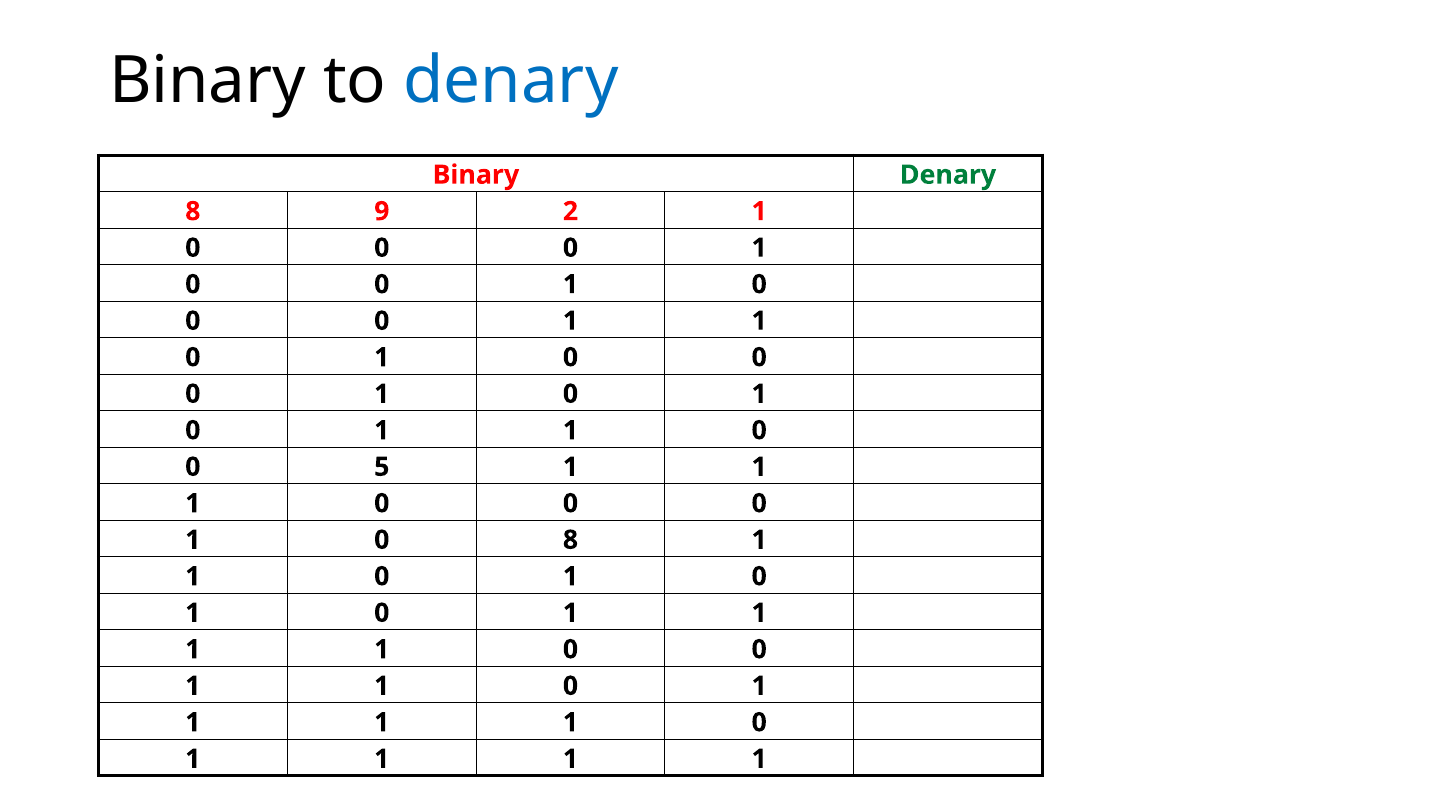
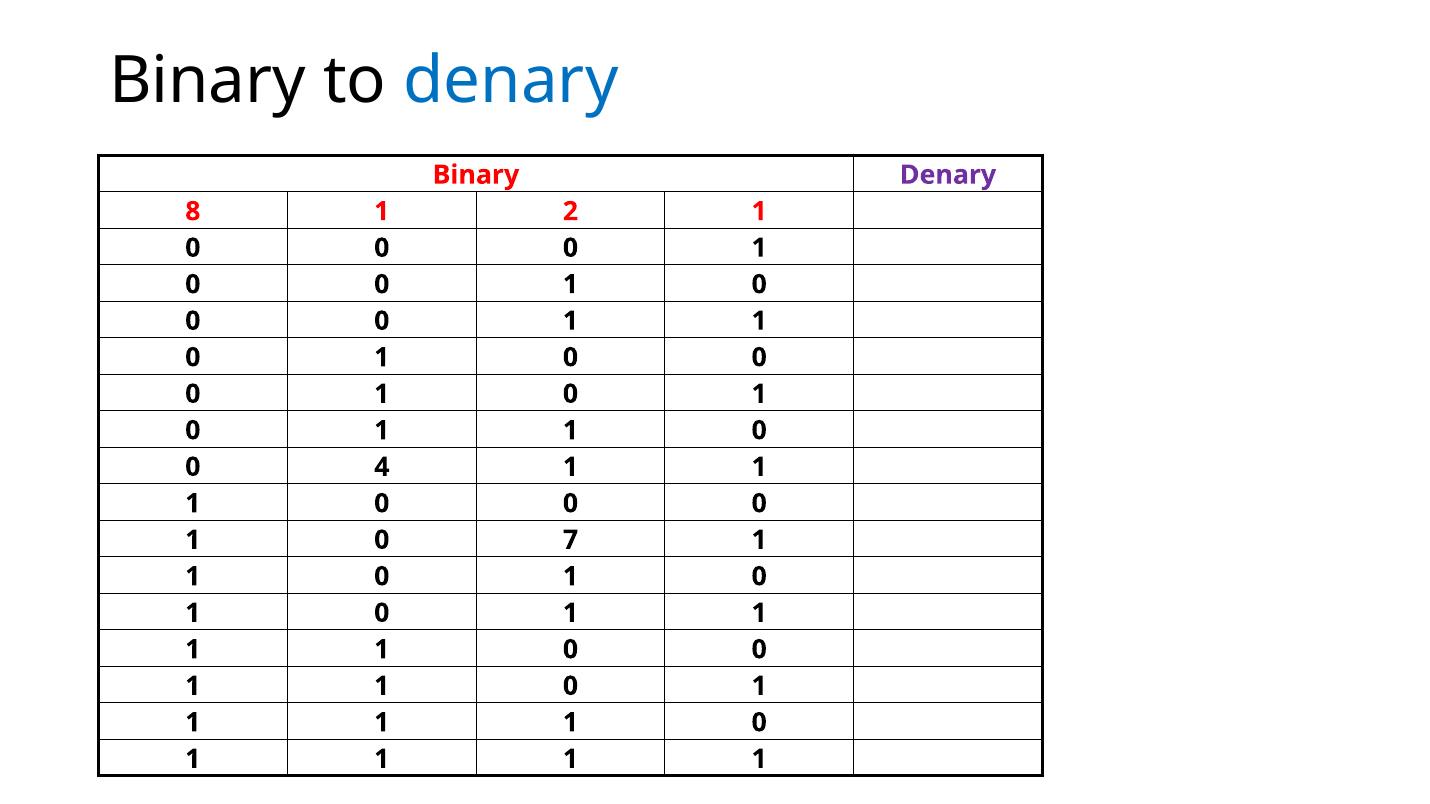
Denary colour: green -> purple (948, 175)
8 9: 9 -> 1 (382, 211)
5: 5 -> 4 (382, 467)
0 8: 8 -> 7 (570, 540)
